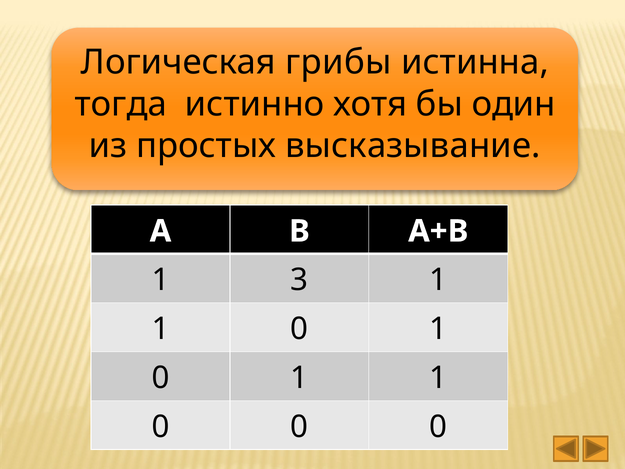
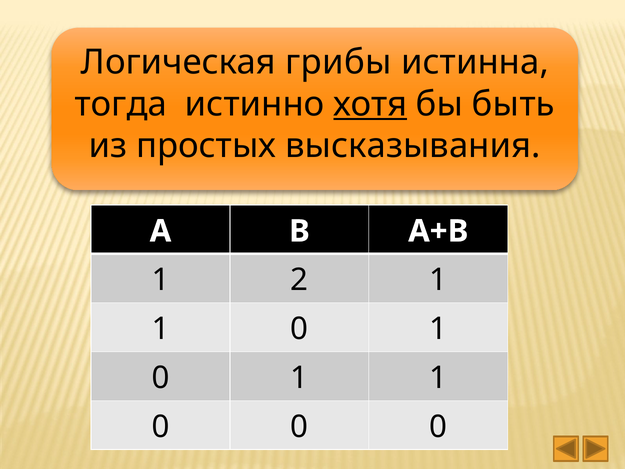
хотя underline: none -> present (370, 104)
один: один -> быть (513, 104)
высказывание: высказывание -> высказывания (413, 146)
3: 3 -> 2 (299, 280)
